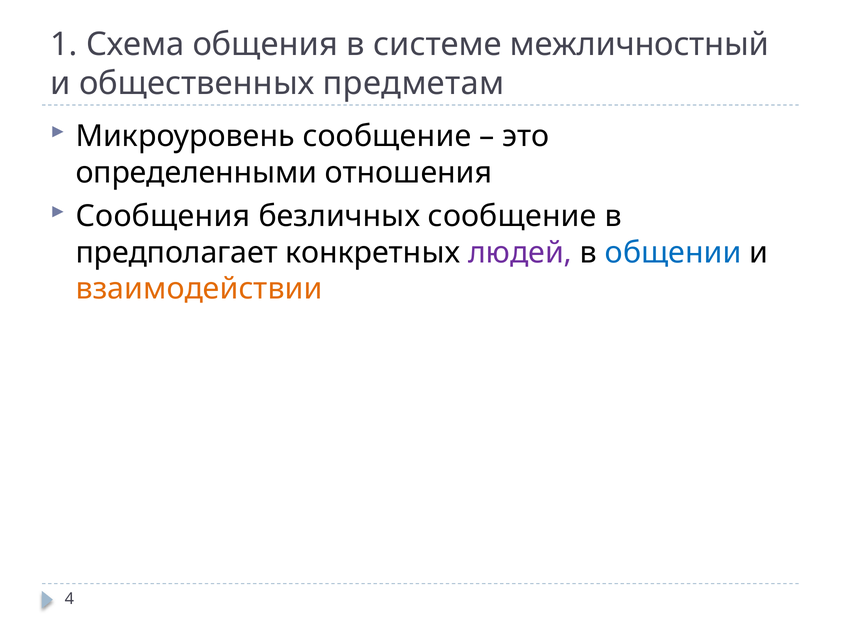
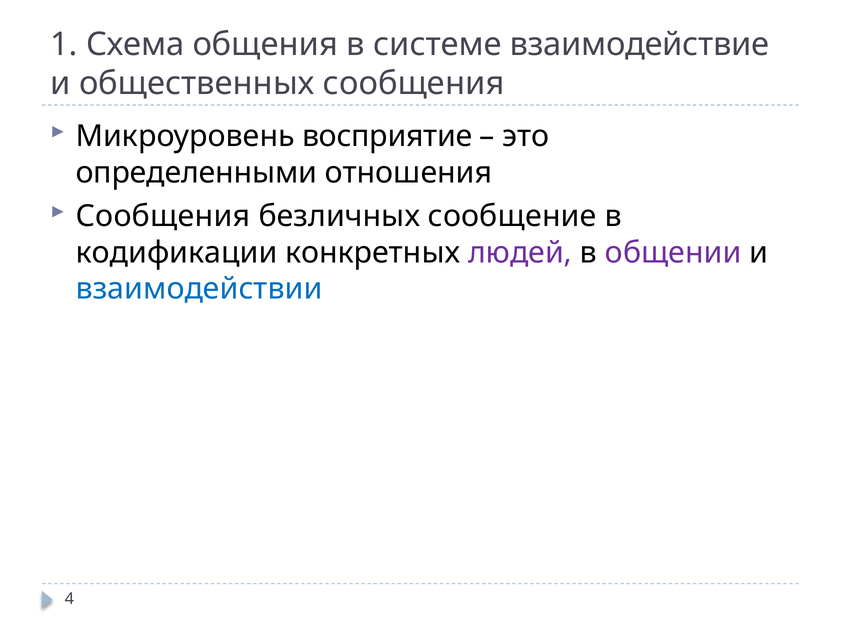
межличностный: межличностный -> взаимодействие (639, 44)
общественных предметам: предметам -> сообщения (414, 84)
Микроуровень сообщение: сообщение -> восприятие (387, 137)
предполагает: предполагает -> кодификации (177, 253)
общении colour: blue -> purple (673, 253)
взаимодействии colour: orange -> blue (199, 289)
